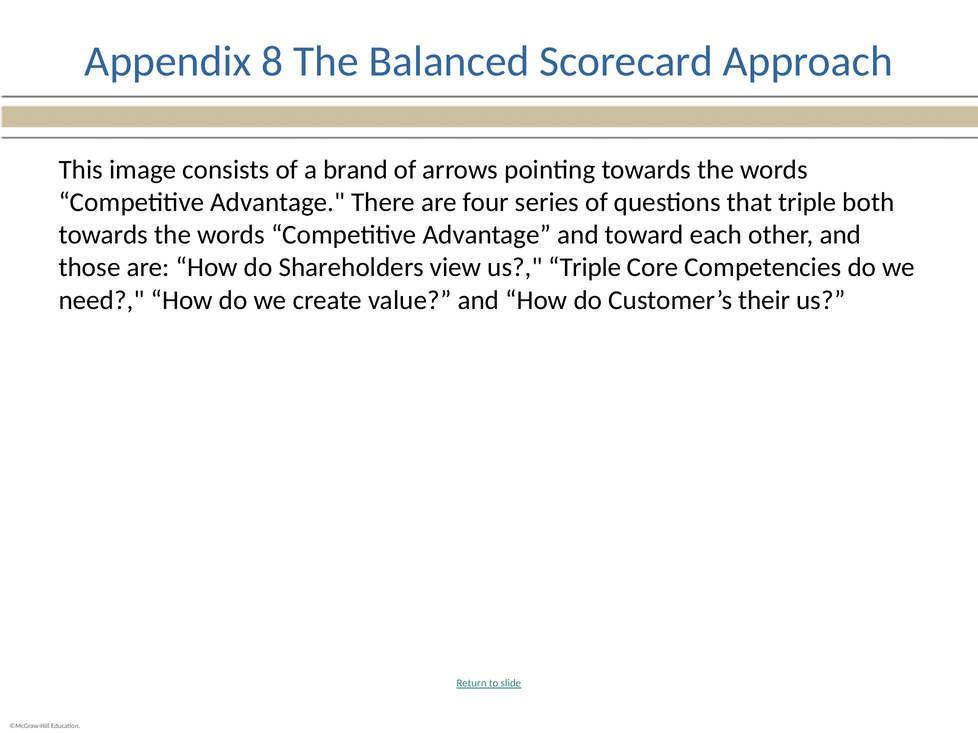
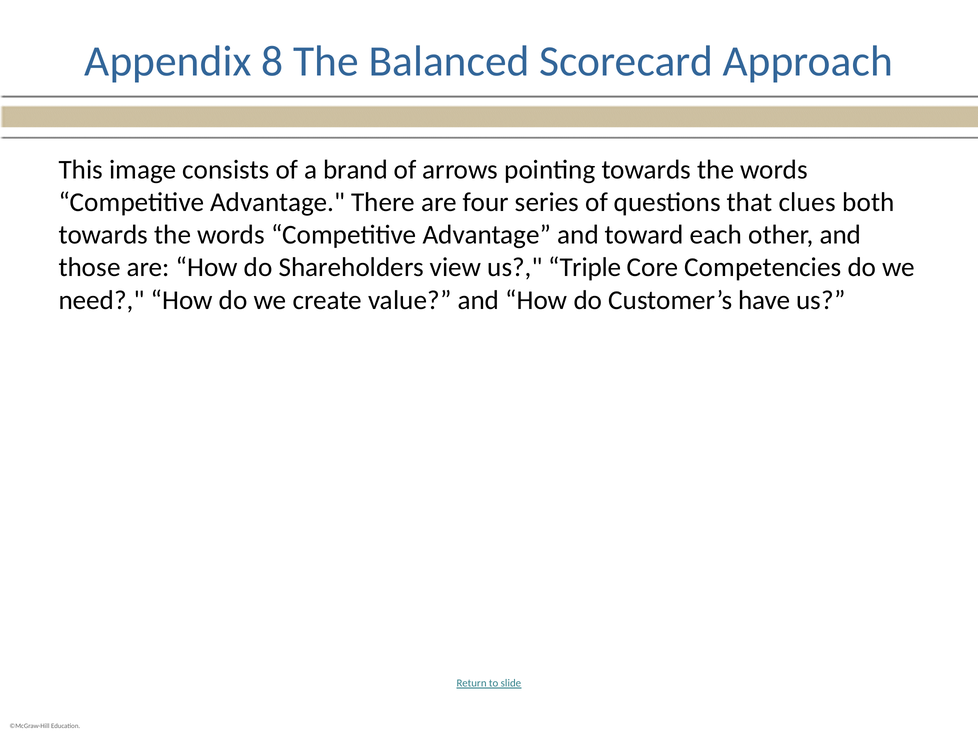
that triple: triple -> clues (807, 202)
their: their -> have (764, 300)
